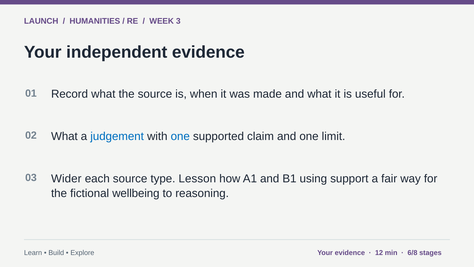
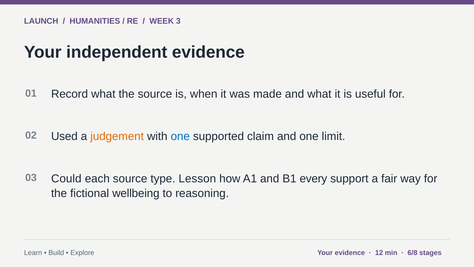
02 What: What -> Used (64, 136)
judgement colour: blue -> orange (117, 136)
Wider: Wider -> Could (66, 178)
using: using -> every (313, 178)
